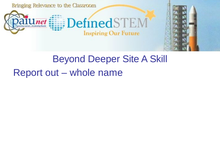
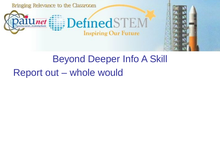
Site: Site -> Info (131, 59)
name: name -> would (111, 73)
